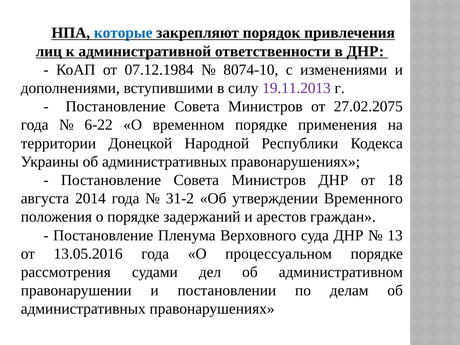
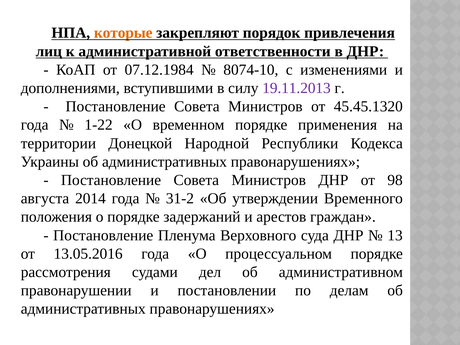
которые colour: blue -> orange (123, 33)
27.02.2075: 27.02.2075 -> 45.45.1320 (368, 106)
6-22: 6-22 -> 1-22 (99, 125)
18: 18 -> 98 (395, 180)
